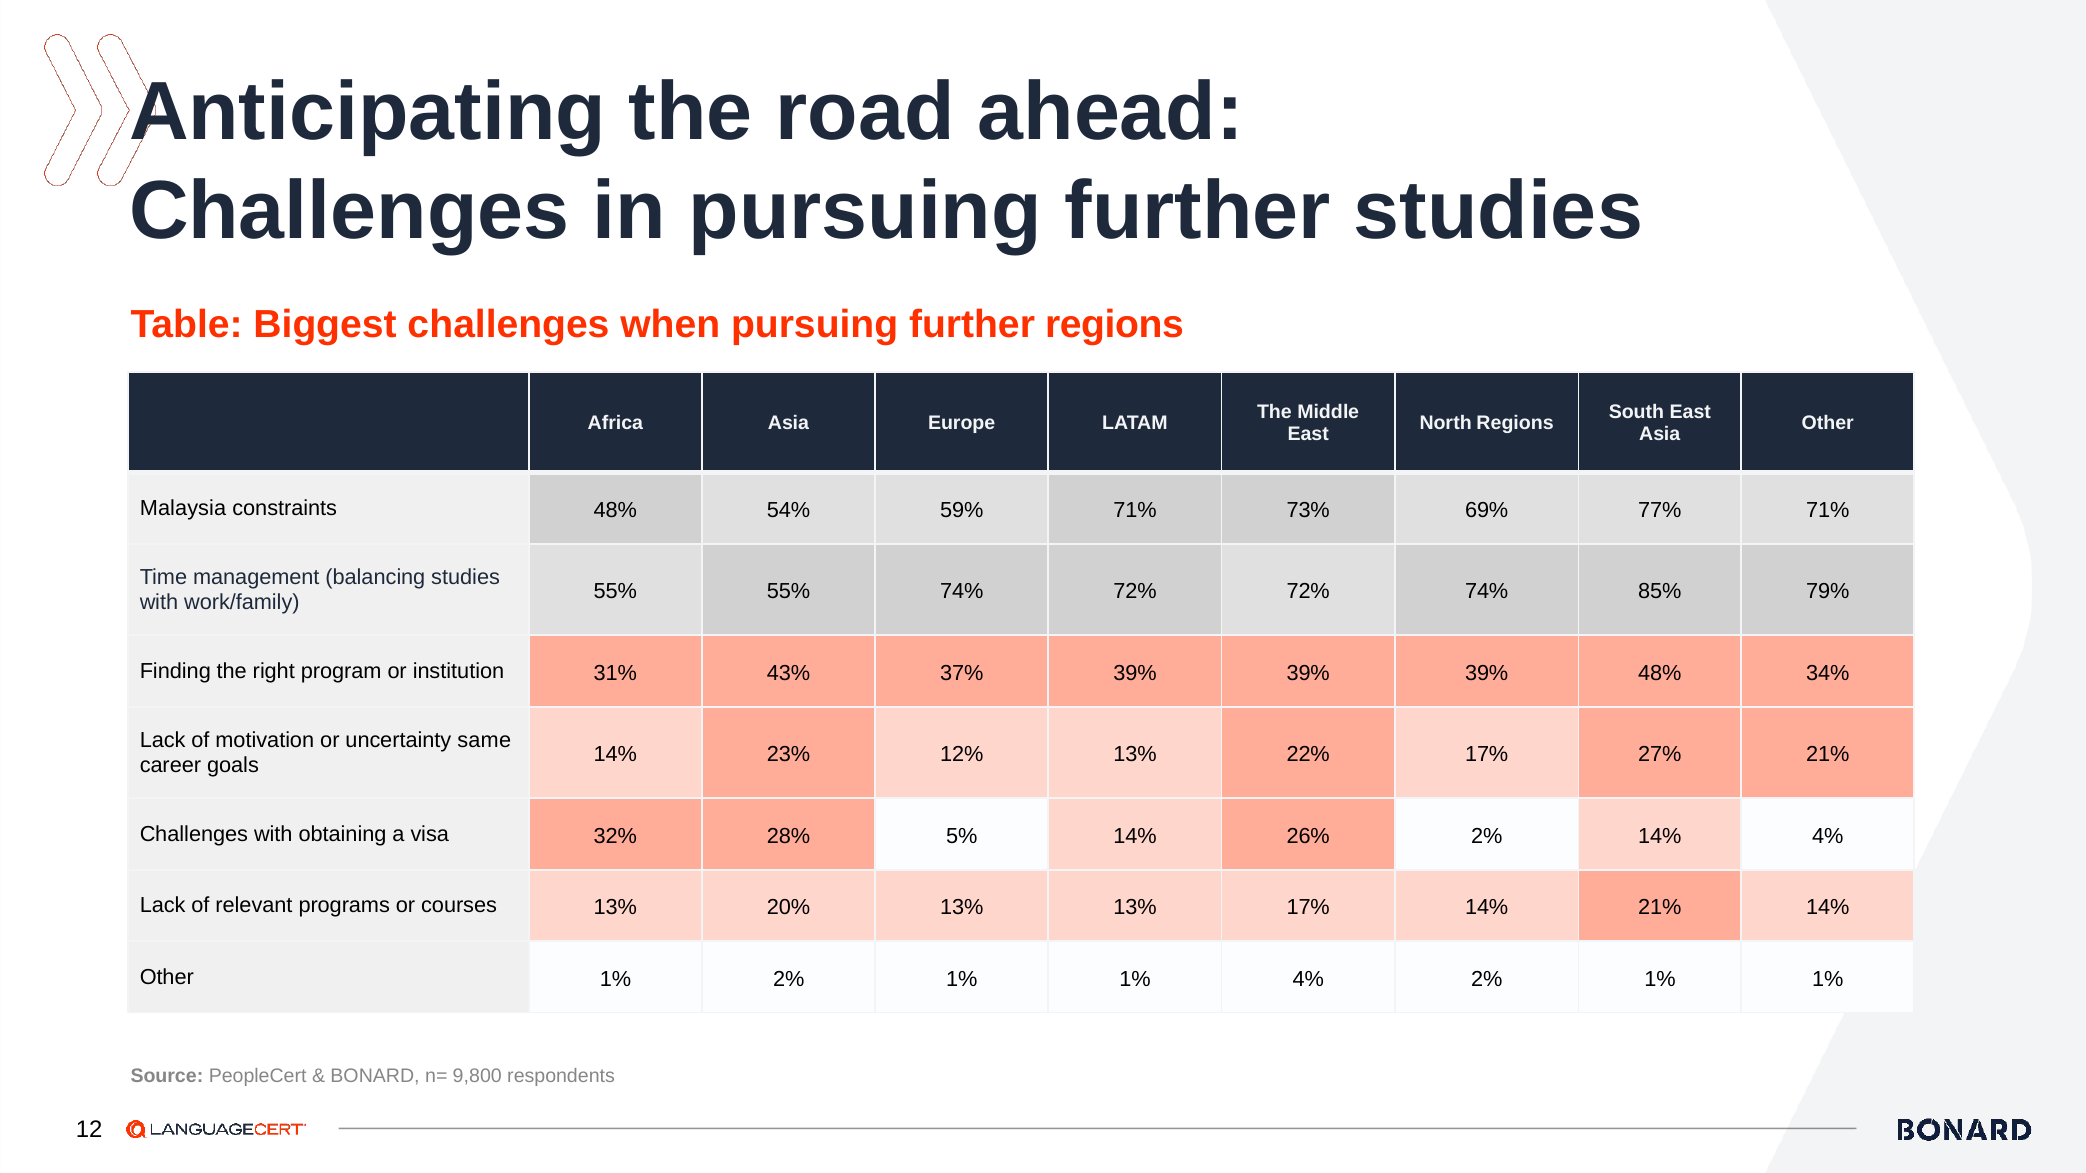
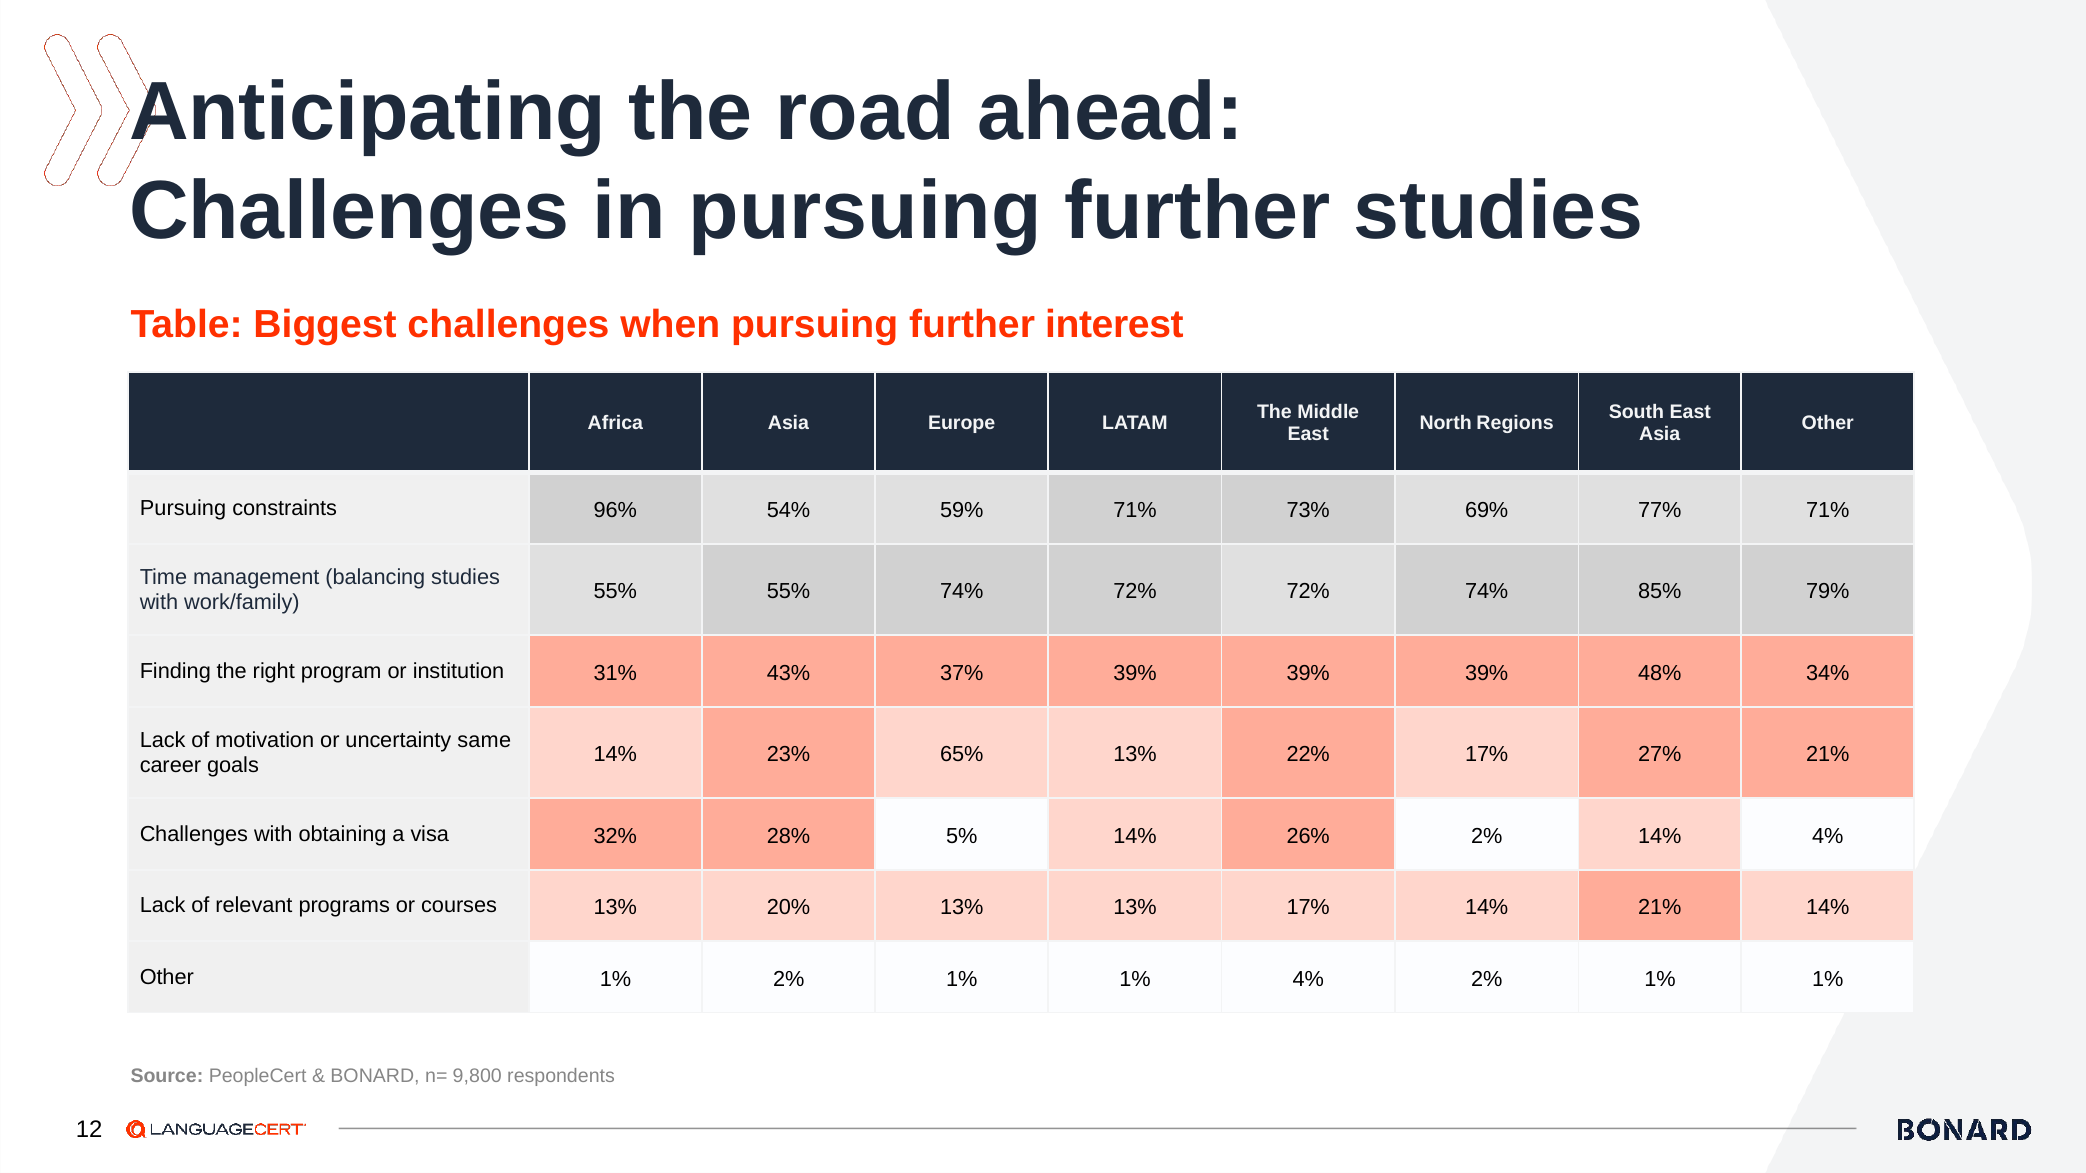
further regions: regions -> interest (1114, 324)
Malaysia: Malaysia -> Pursuing (183, 509)
constraints 48%: 48% -> 96% (615, 510)
12%: 12% -> 65% (962, 755)
